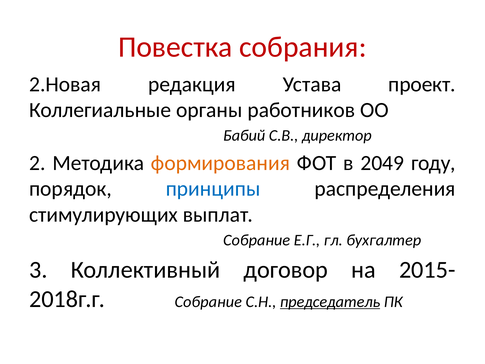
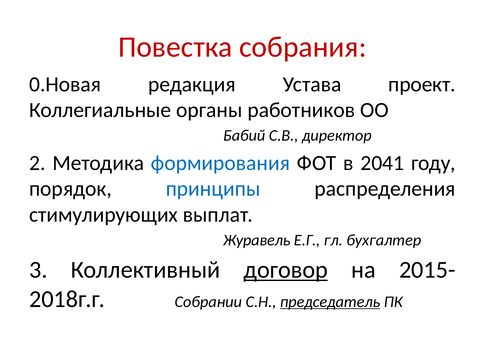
2.Новая: 2.Новая -> 0.Новая (65, 84)
формирования colour: orange -> blue (220, 163)
2049: 2049 -> 2041 (382, 163)
Собрание: Собрание -> Журавель (257, 240)
договор underline: none -> present (286, 270)
Собрание: Собрание -> Собрании (208, 302)
